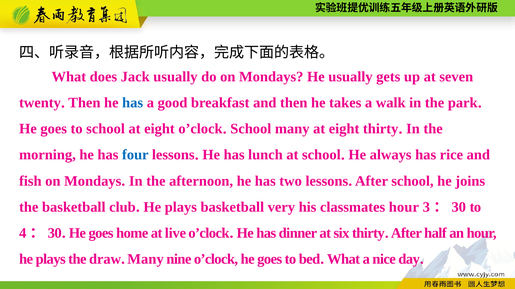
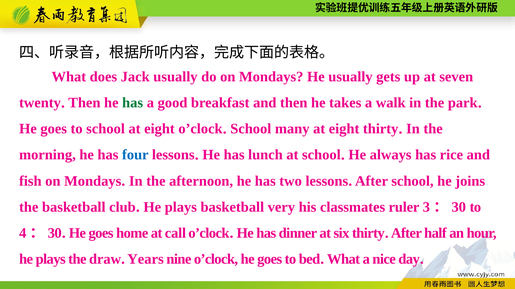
has colour: blue -> green (133, 103)
classmates hour: hour -> ruler (404, 207)
live: live -> call (175, 234)
Many: Many -> Years (146, 260)
